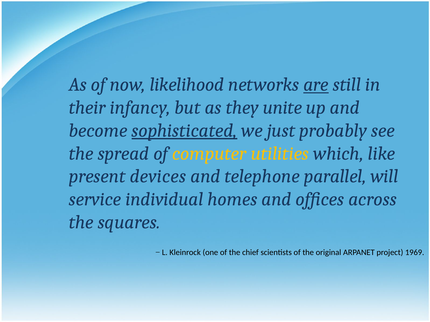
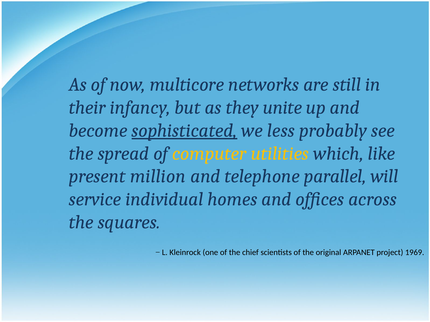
likelihood: likelihood -> multicore (187, 85)
are underline: present -> none (316, 85)
just: just -> less (281, 131)
devices: devices -> million (158, 177)
